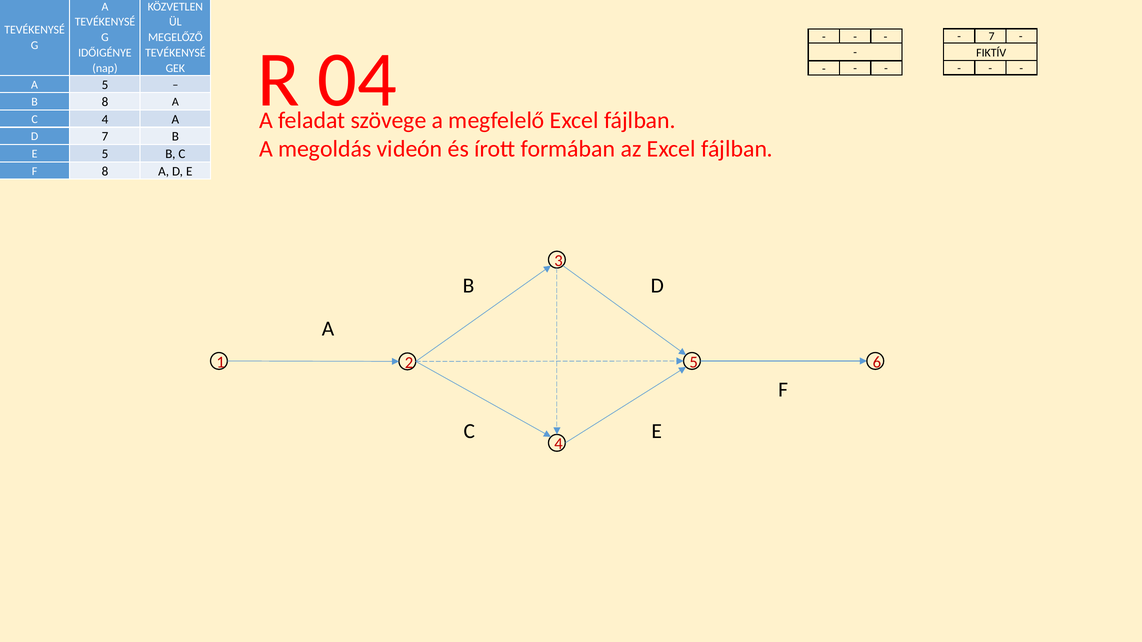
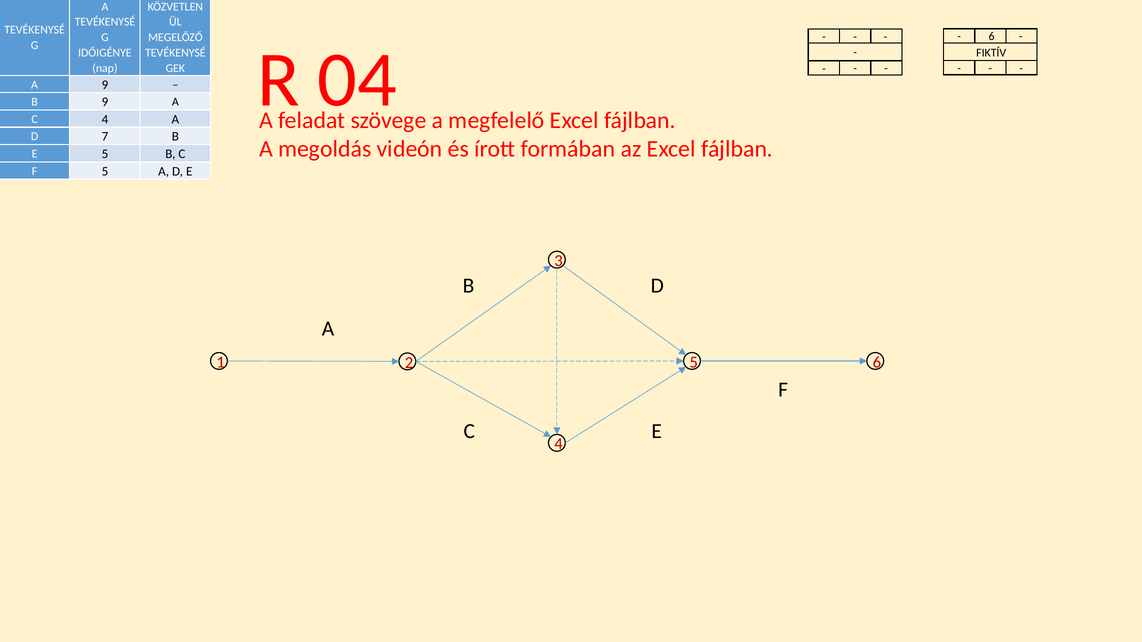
7: 7 -> 6 (992, 37)
A 5: 5 -> 9 (105, 85)
B 8: 8 -> 9 (105, 102)
F 8: 8 -> 5 (105, 171)
